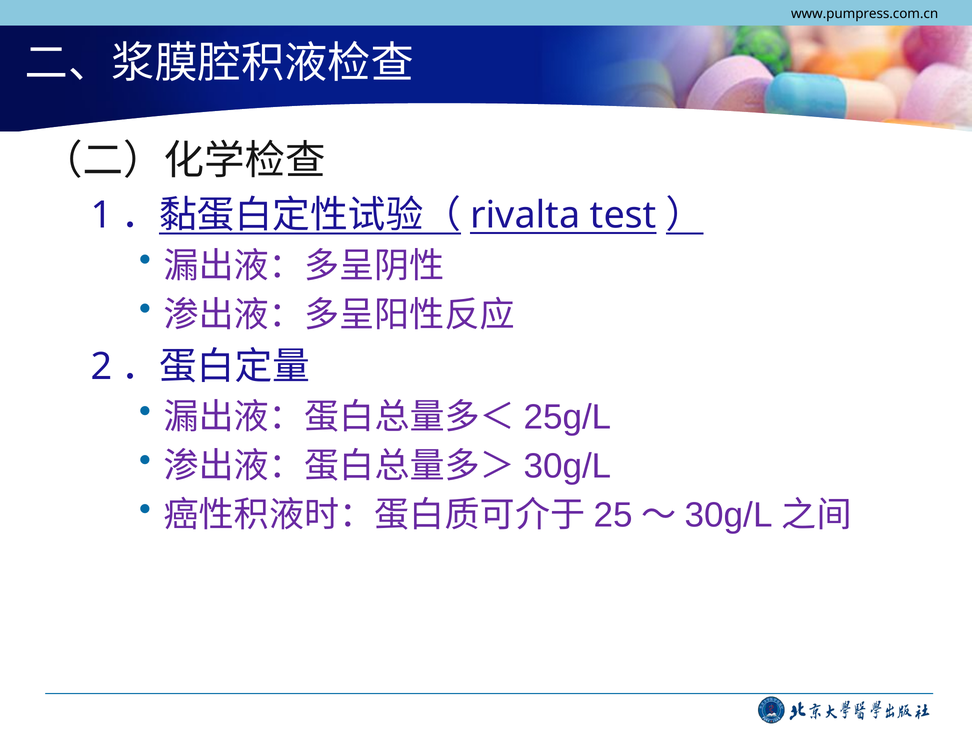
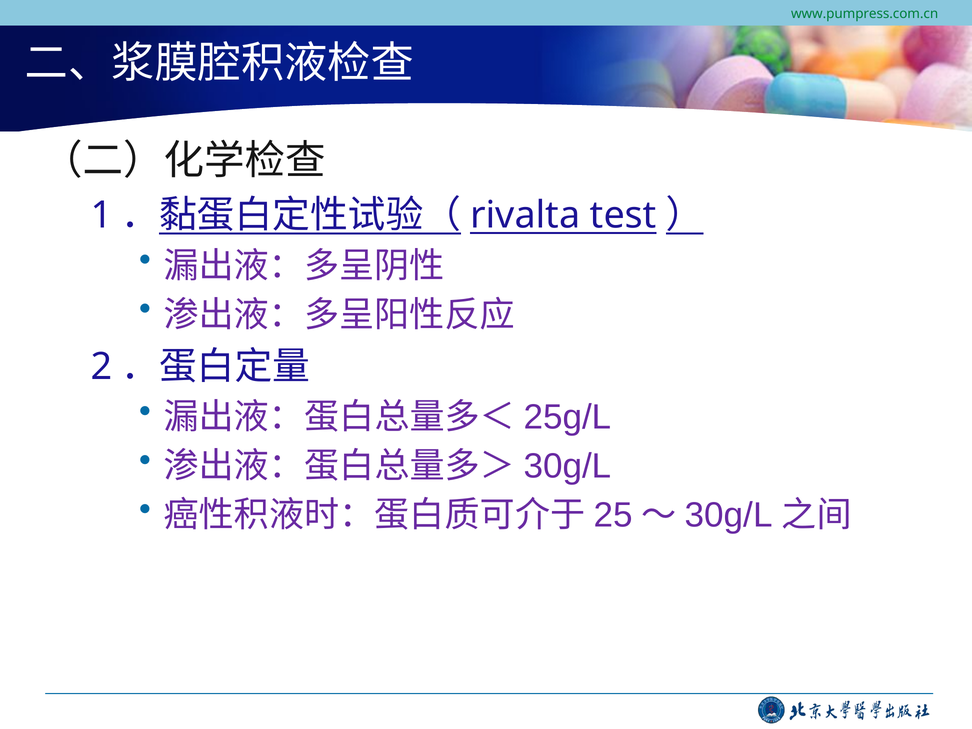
www.pumpress.com.cn colour: black -> green (865, 14)
